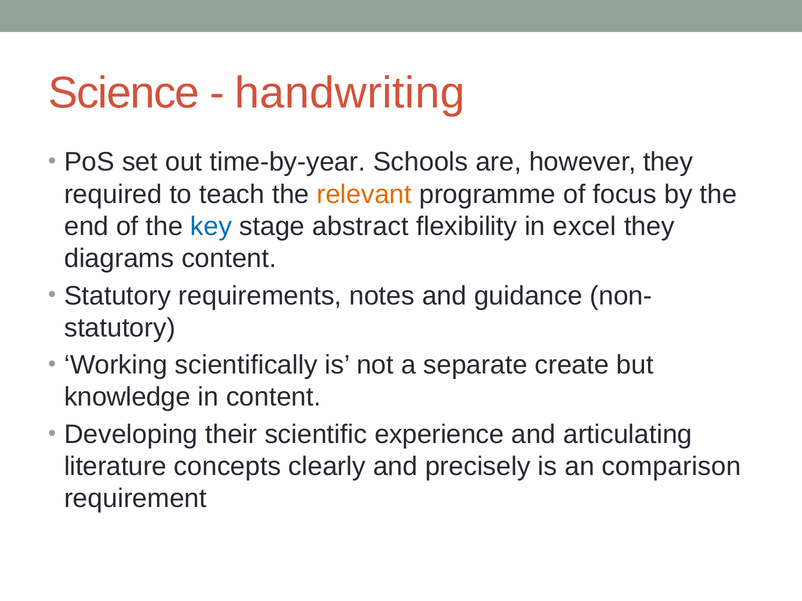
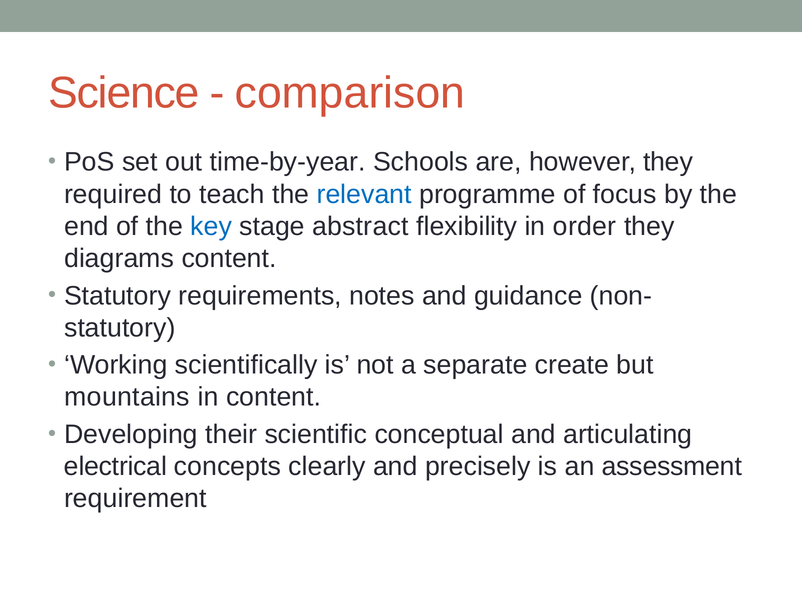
handwriting: handwriting -> comparison (350, 93)
relevant colour: orange -> blue (364, 194)
excel: excel -> order (585, 226)
knowledge: knowledge -> mountains (127, 398)
experience: experience -> conceptual (439, 435)
literature: literature -> electrical (115, 467)
comparison: comparison -> assessment (672, 467)
